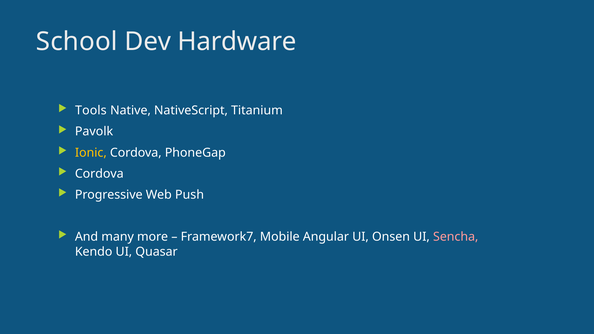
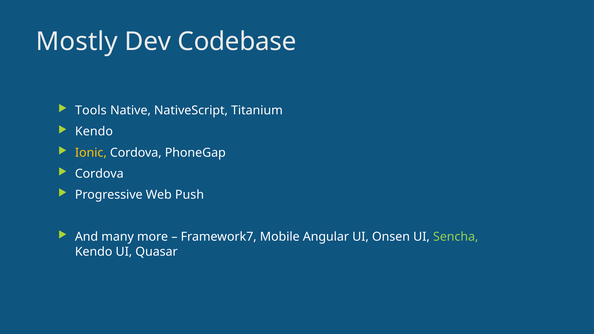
School: School -> Mostly (77, 42)
Hardware: Hardware -> Codebase (237, 42)
Pavolk: Pavolk -> Kendo (94, 132)
Sencha colour: pink -> light green (456, 237)
